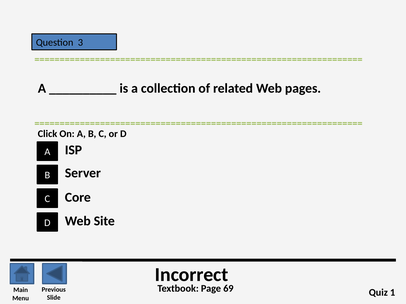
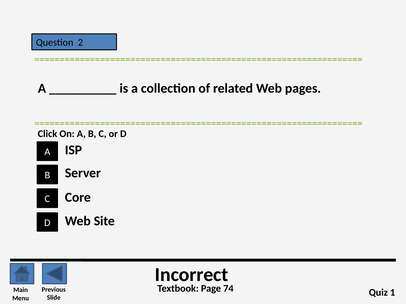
3: 3 -> 2 (80, 43)
69: 69 -> 74 (228, 289)
